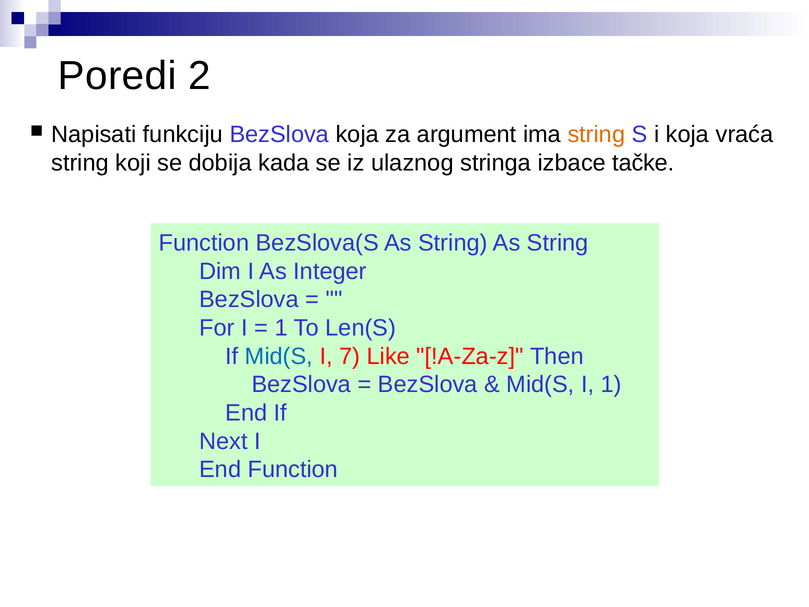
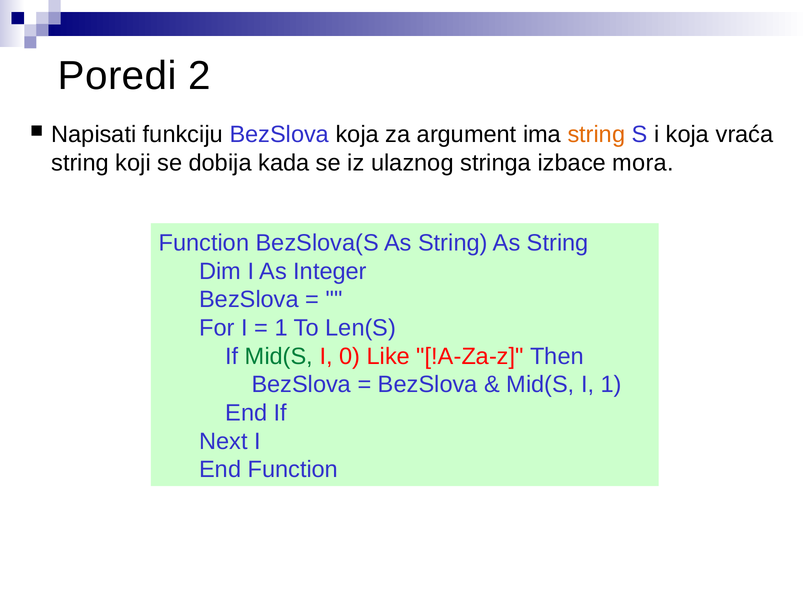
tačke: tačke -> mora (643, 163)
Mid(S colour: blue -> green (279, 356)
7: 7 -> 0 (350, 356)
